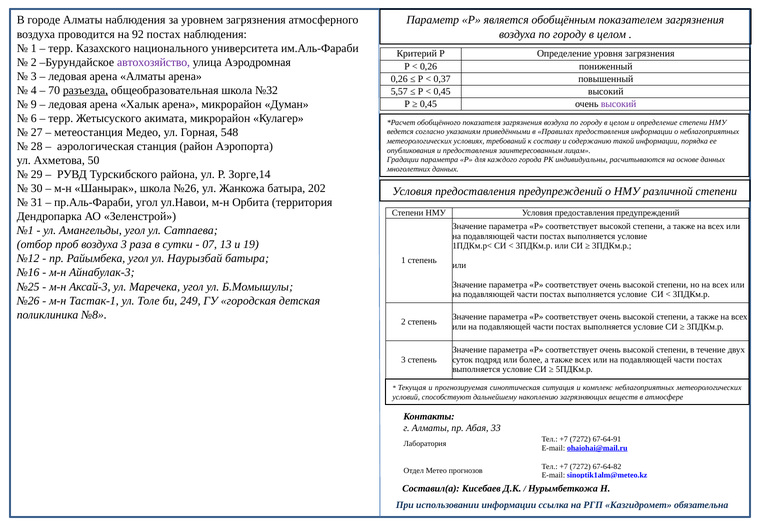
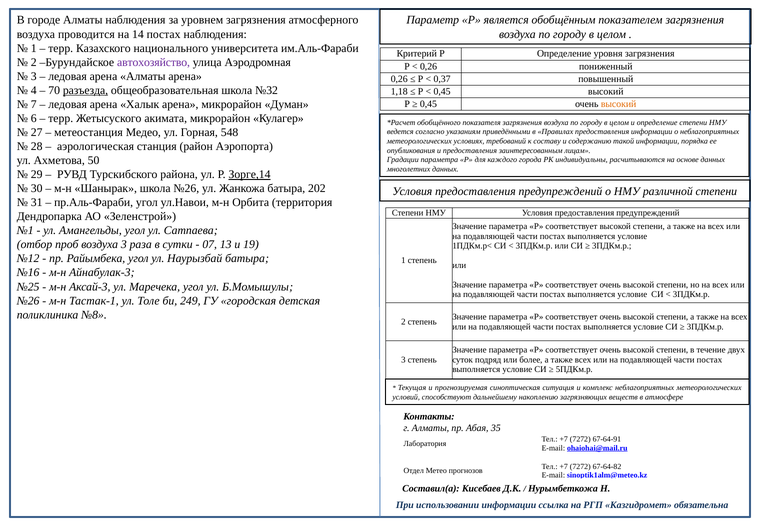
92: 92 -> 14 (138, 34)
5,57: 5,57 -> 1,18 (399, 91)
9: 9 -> 7 (34, 104)
высокий colour: purple -> orange (619, 104)
Зорге,14 underline: none -> present (250, 174)
33: 33 -> 35 (496, 428)
